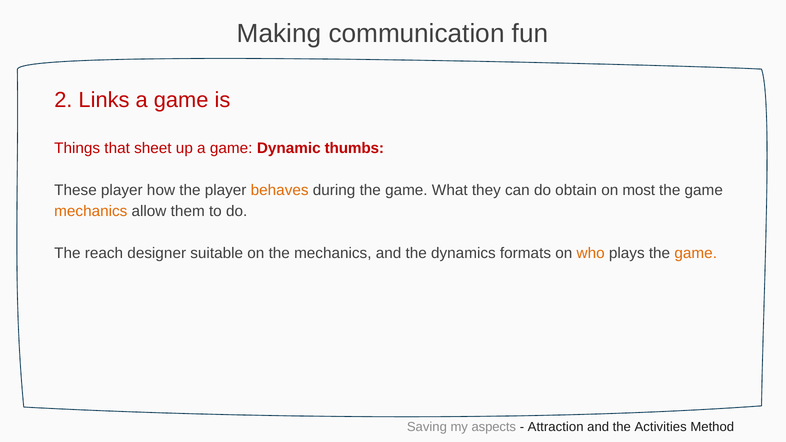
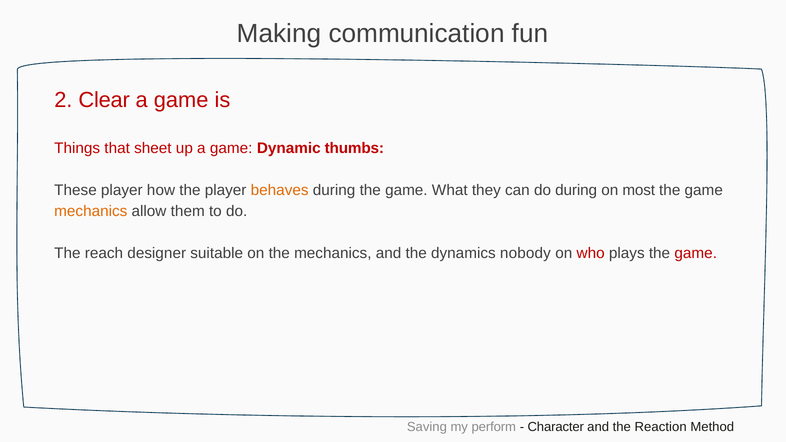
Links: Links -> Clear (104, 100)
do obtain: obtain -> during (576, 190)
formats: formats -> nobody (525, 253)
who colour: orange -> red (591, 253)
game colour: orange -> red (696, 253)
aspects: aspects -> perform (494, 427)
Attraction: Attraction -> Character (556, 427)
Activities: Activities -> Reaction (661, 427)
